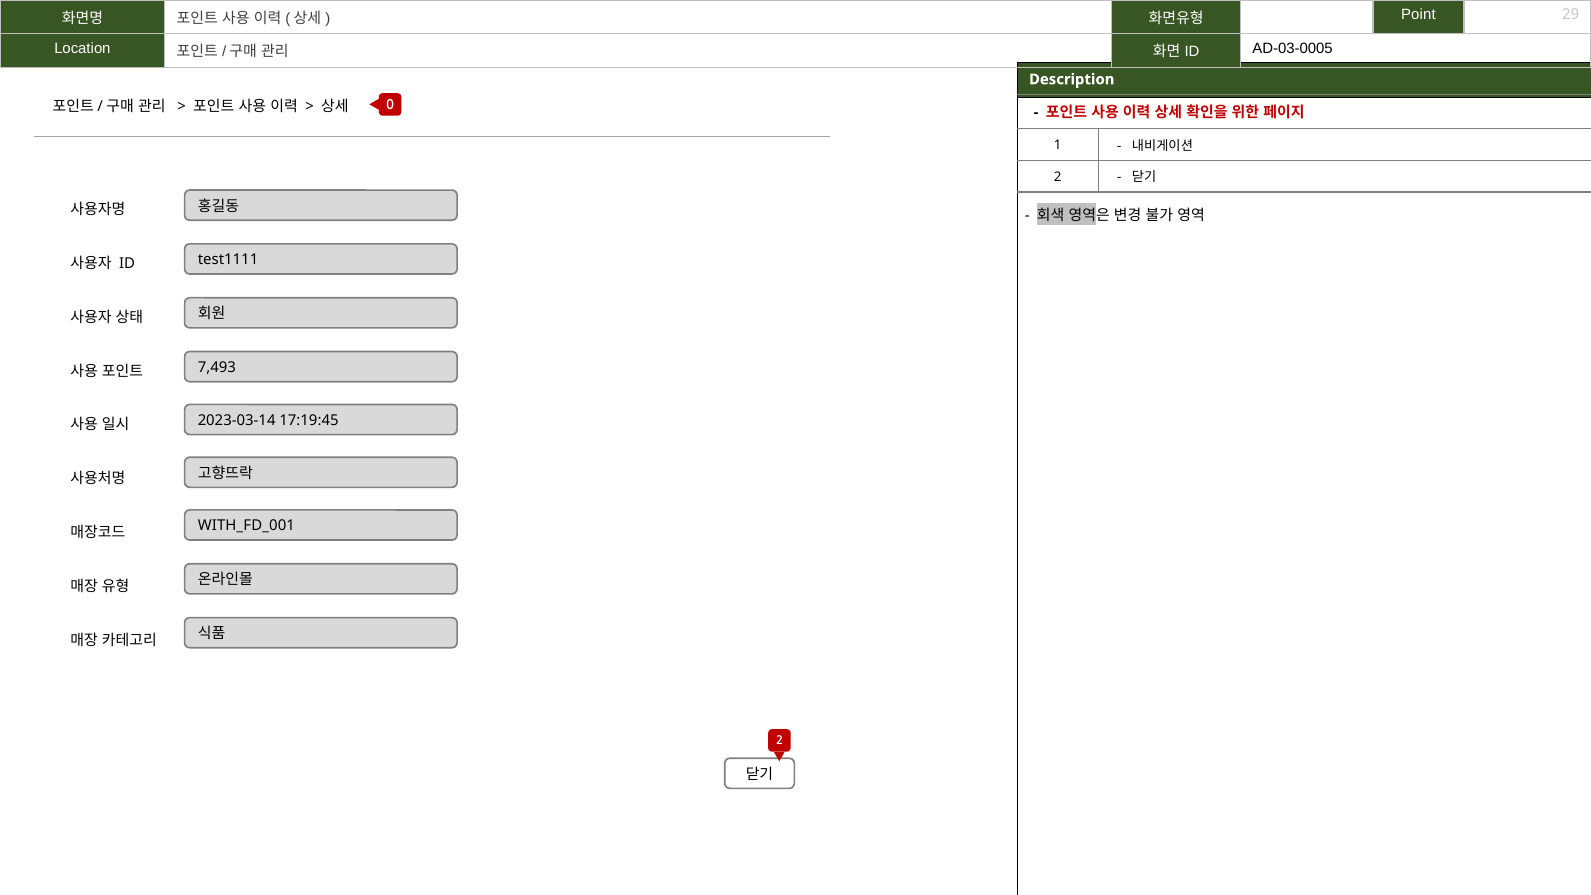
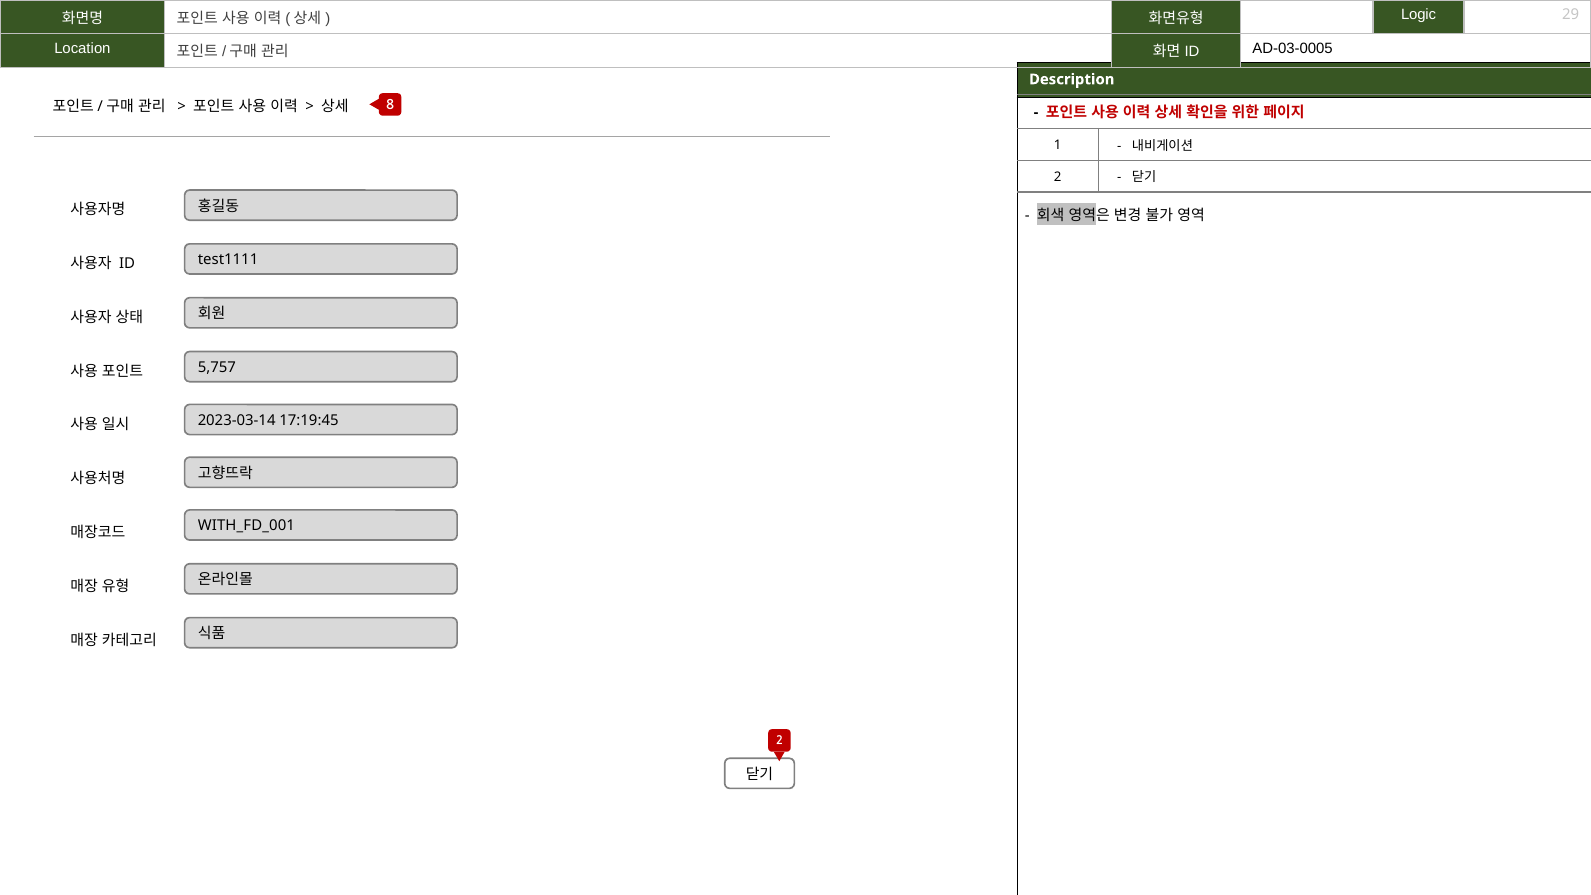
Point: Point -> Logic (1419, 15)
0: 0 -> 8 (390, 105)
7,493: 7,493 -> 5,757 (217, 368)
